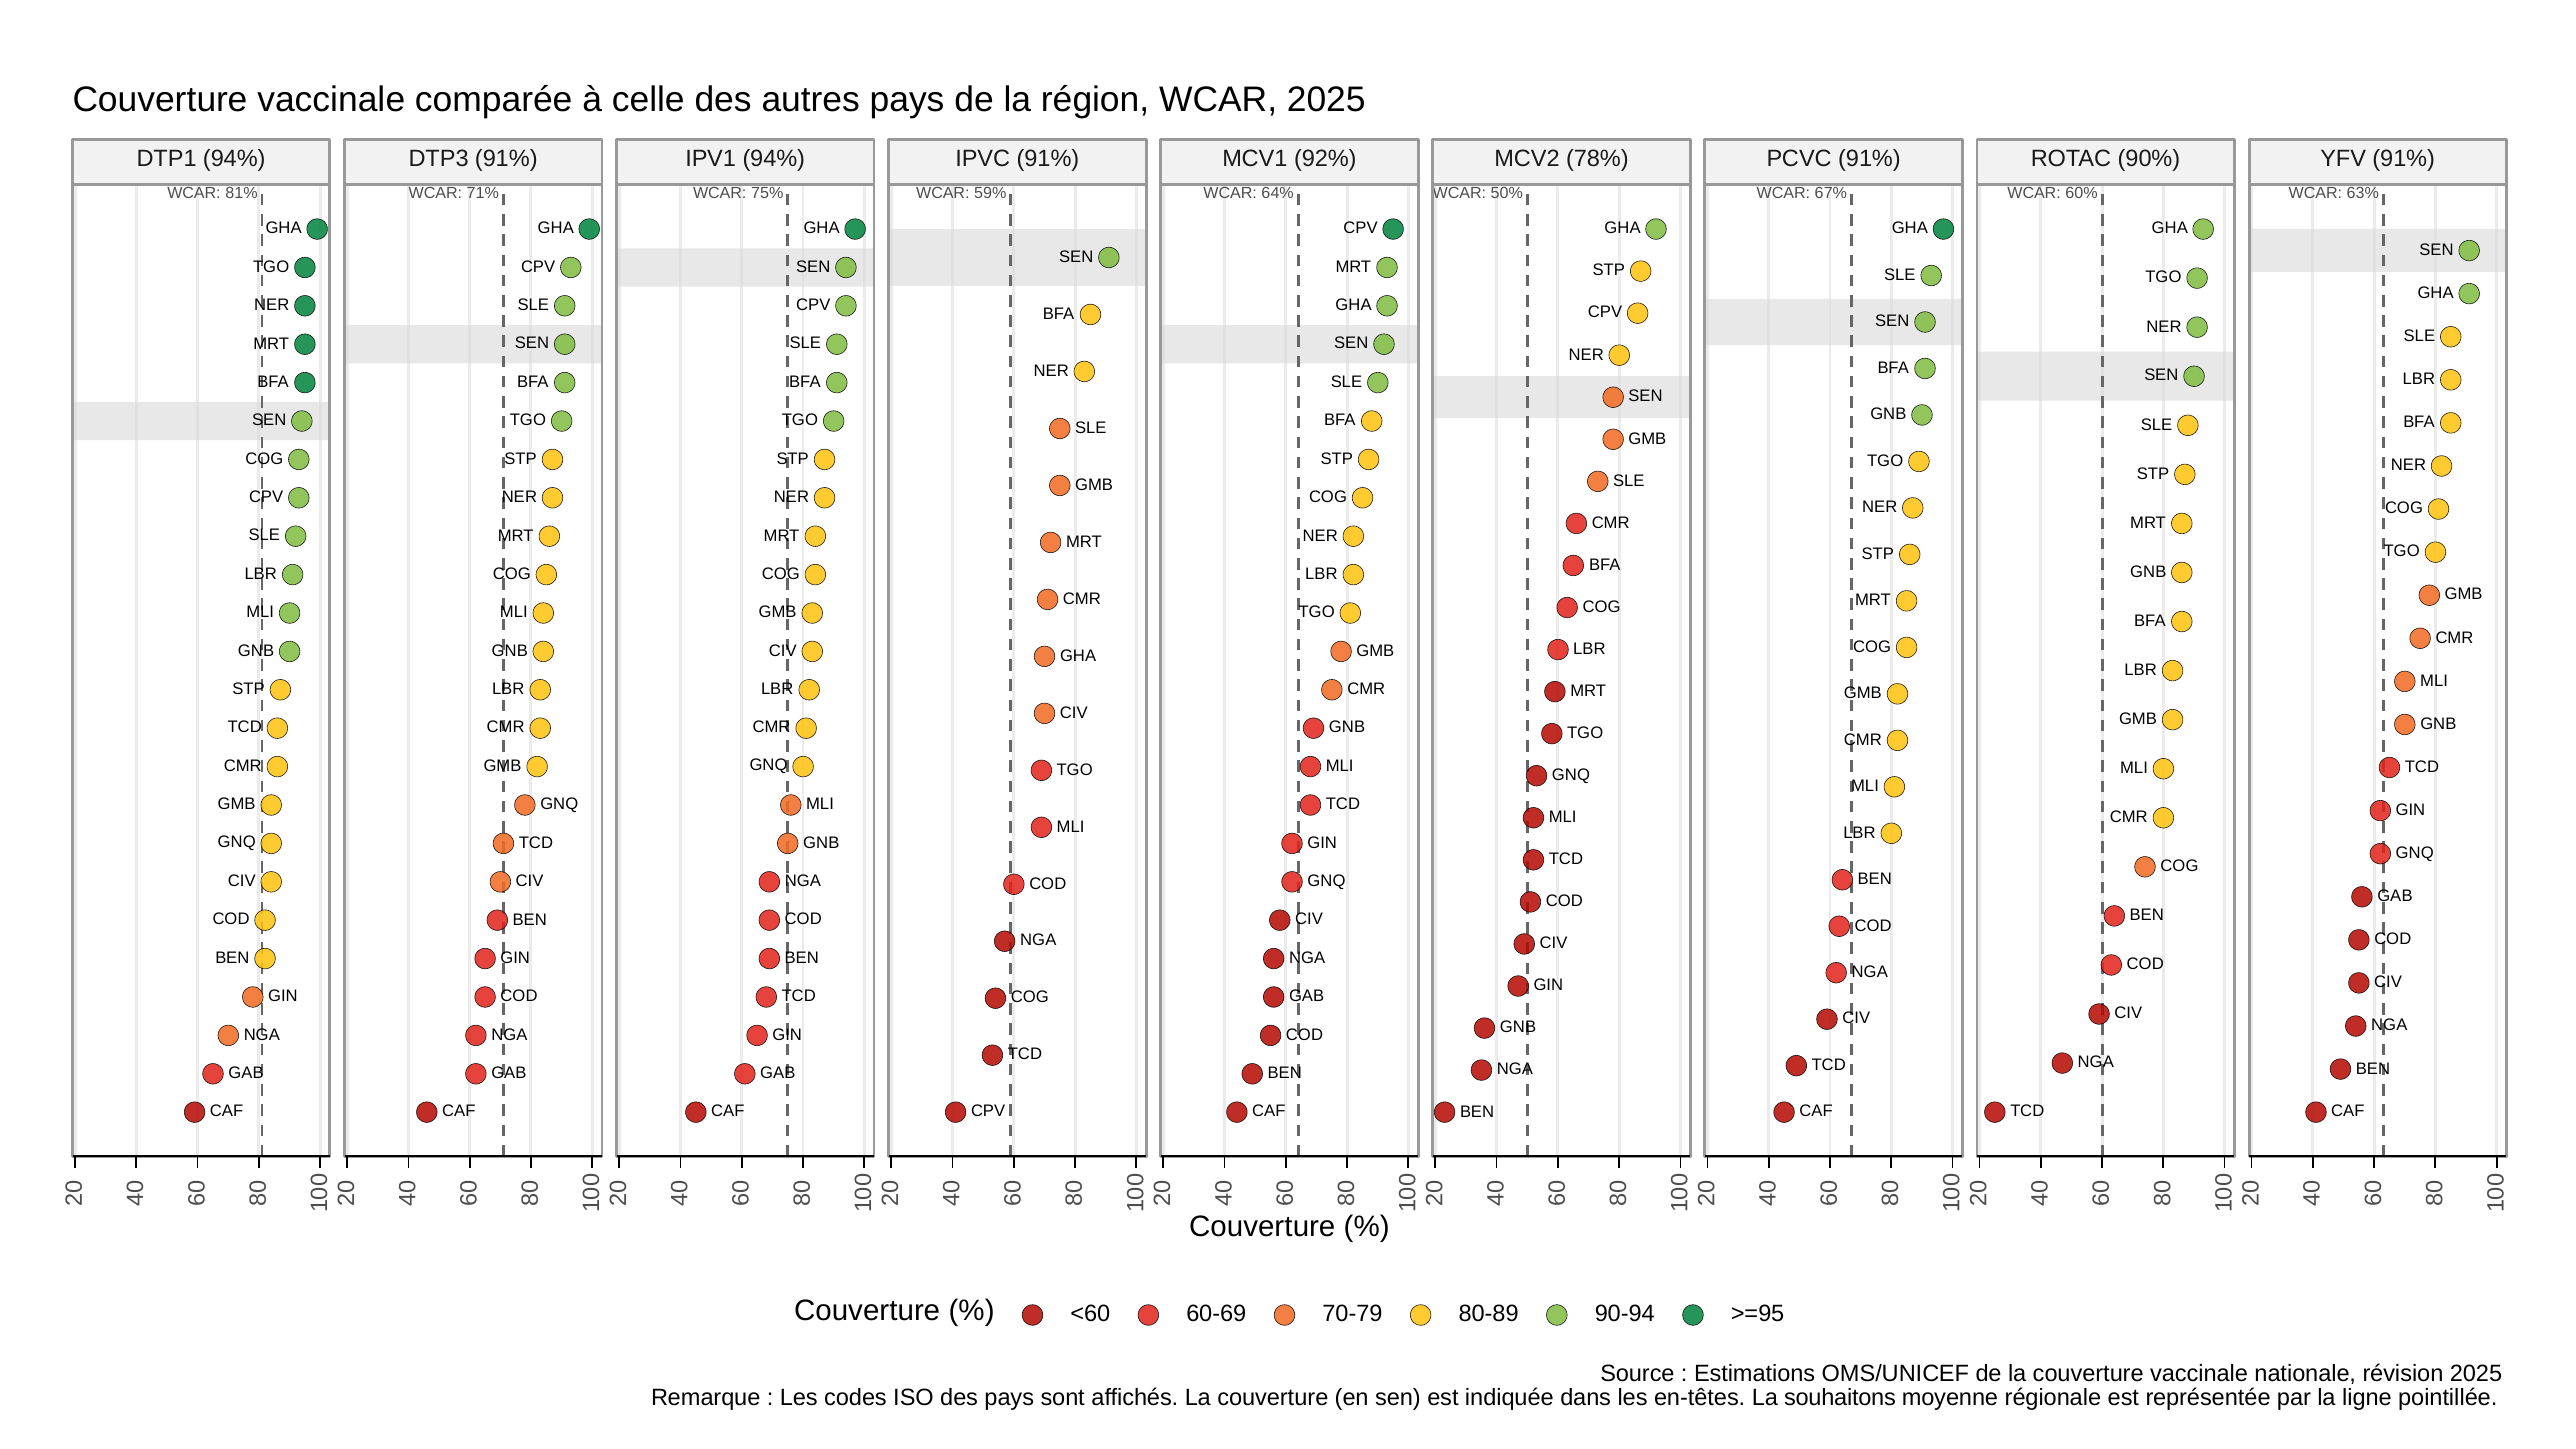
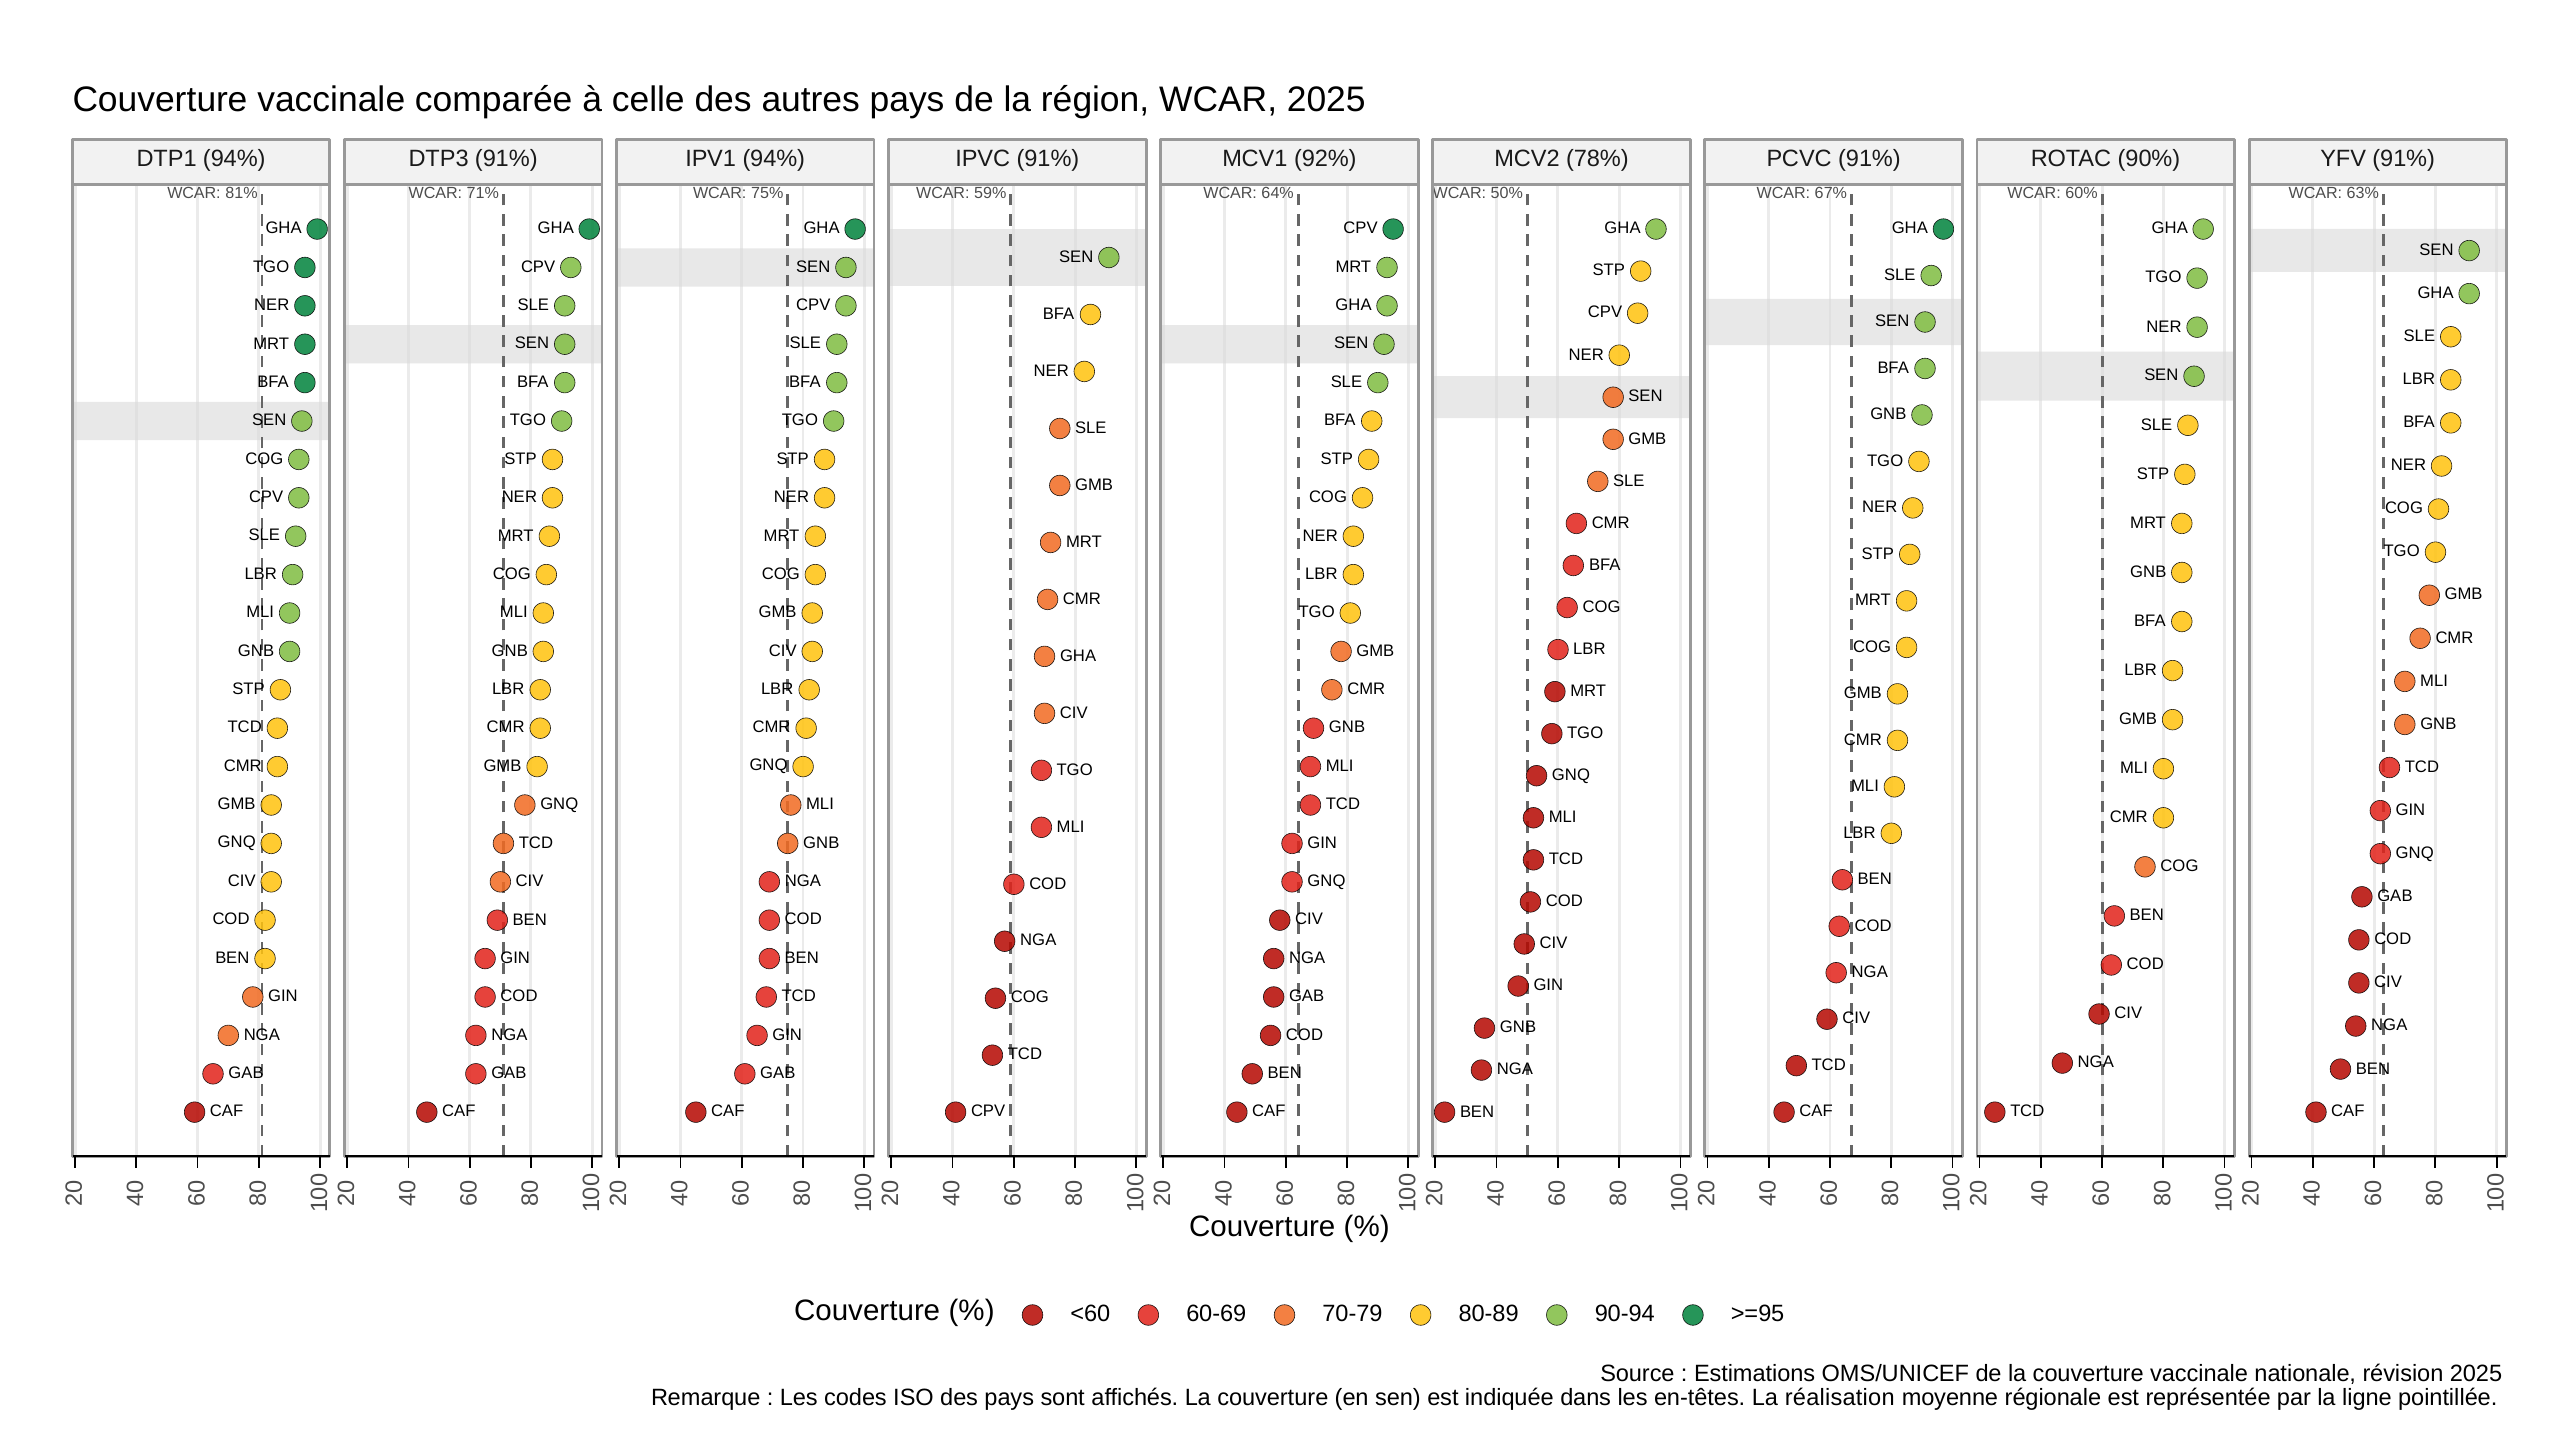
souhaitons: souhaitons -> réalisation (1840, 1398)
